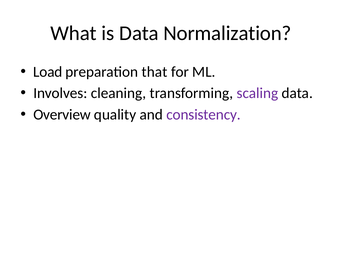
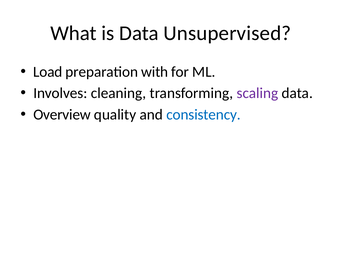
Normalization: Normalization -> Unsupervised (227, 33)
that: that -> with (155, 72)
consistency colour: purple -> blue (204, 114)
